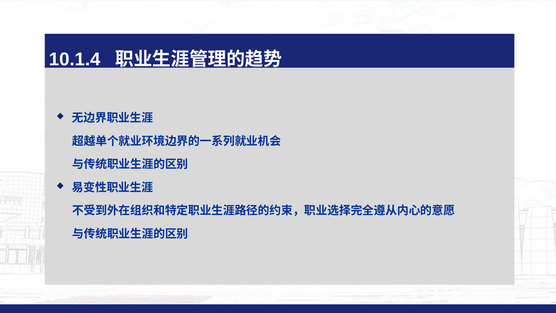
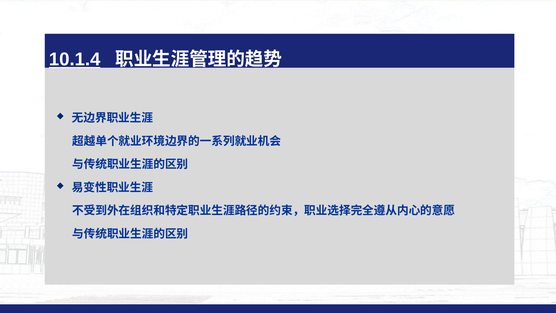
10.1.4 underline: none -> present (75, 59)
